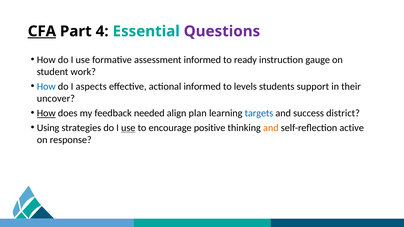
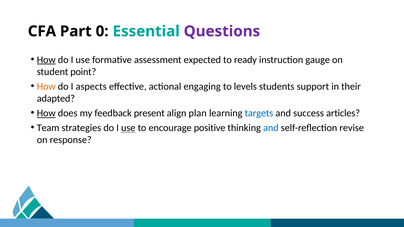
CFA underline: present -> none (42, 31)
4: 4 -> 0 (102, 31)
How underline: none -> present (46, 60)
assessment informed: informed -> expected (202, 60)
work: work -> point (83, 72)
How colour: blue -> orange (46, 87)
actional informed: informed -> engaging (202, 87)
uncover: uncover -> adapted (56, 99)
needed: needed -> present (149, 113)
district: district -> articles (343, 113)
Using: Using -> Team (48, 128)
and colour: orange -> blue (271, 128)
active: active -> revise (352, 128)
